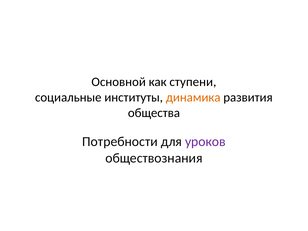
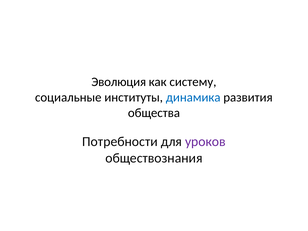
Основной: Основной -> Эволюция (119, 82)
ступени: ступени -> систему (193, 82)
динамика colour: orange -> blue (193, 97)
